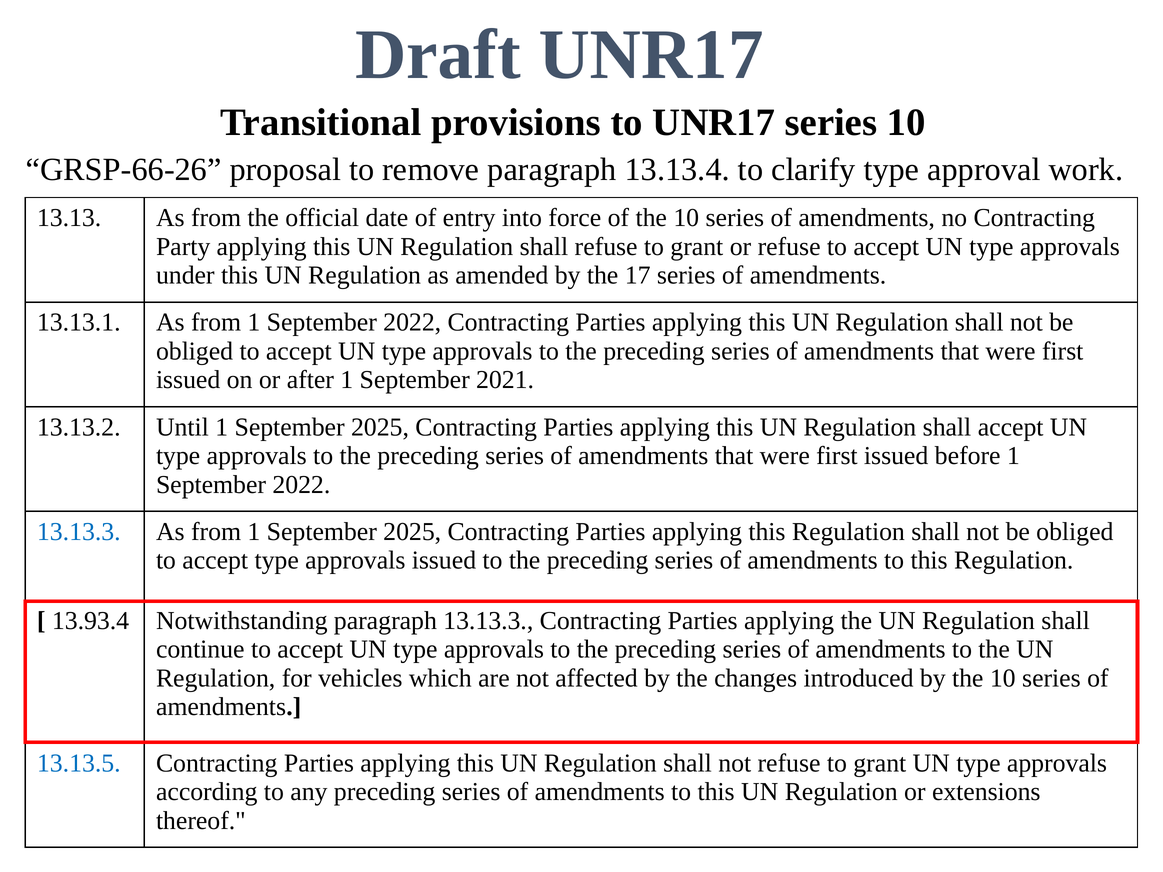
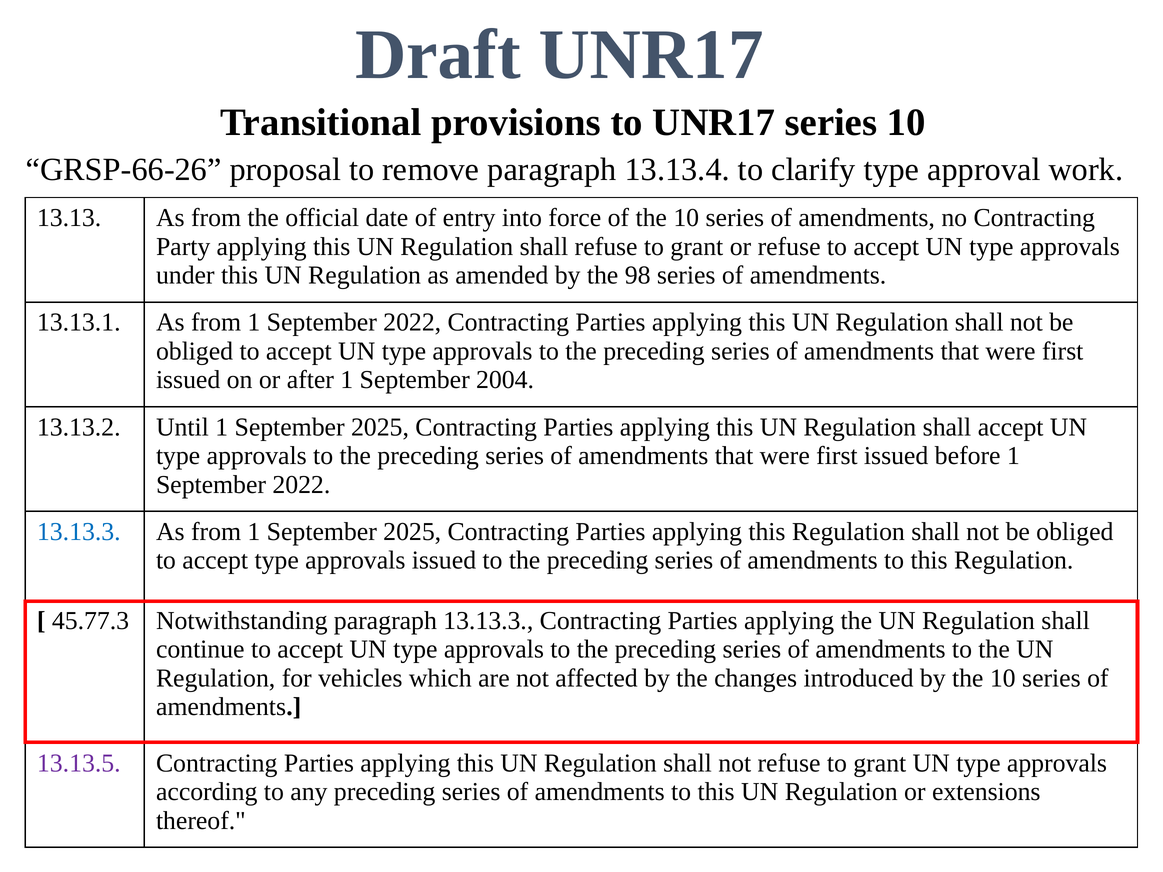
17: 17 -> 98 (638, 275)
2021: 2021 -> 2004 (505, 380)
13.93.4: 13.93.4 -> 45.77.3 (90, 621)
13.13.5 colour: blue -> purple (79, 763)
